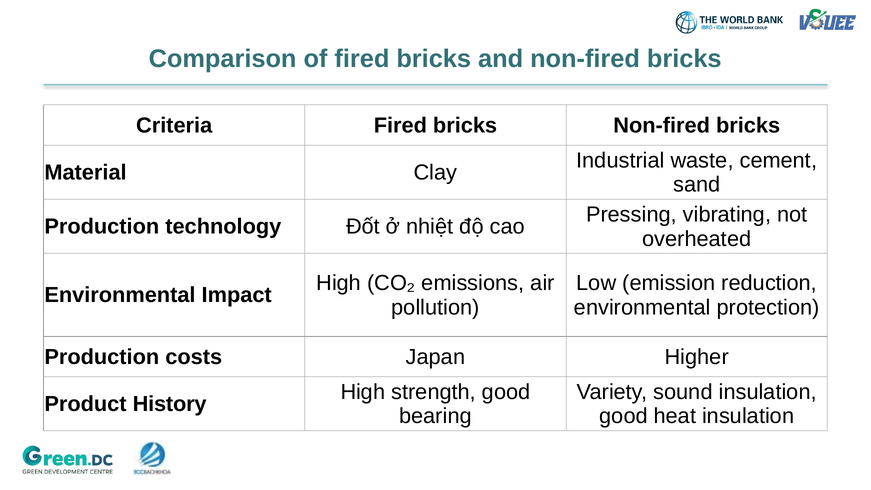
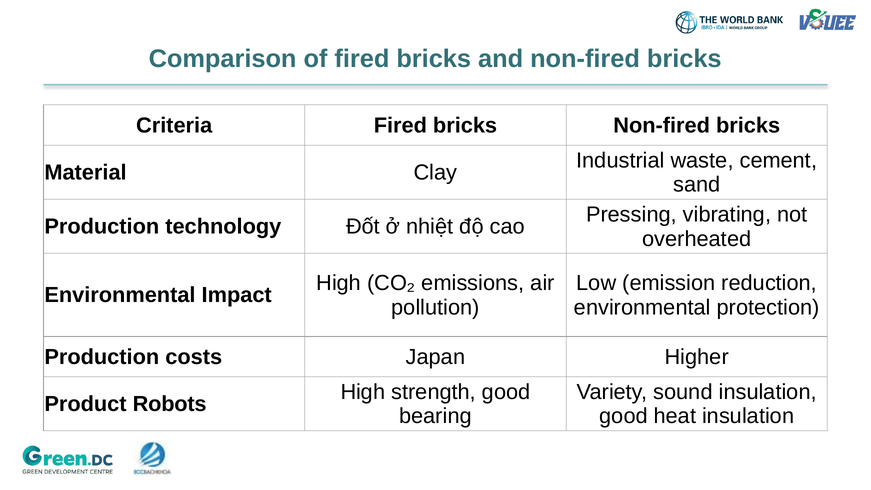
History: History -> Robots (170, 404)
